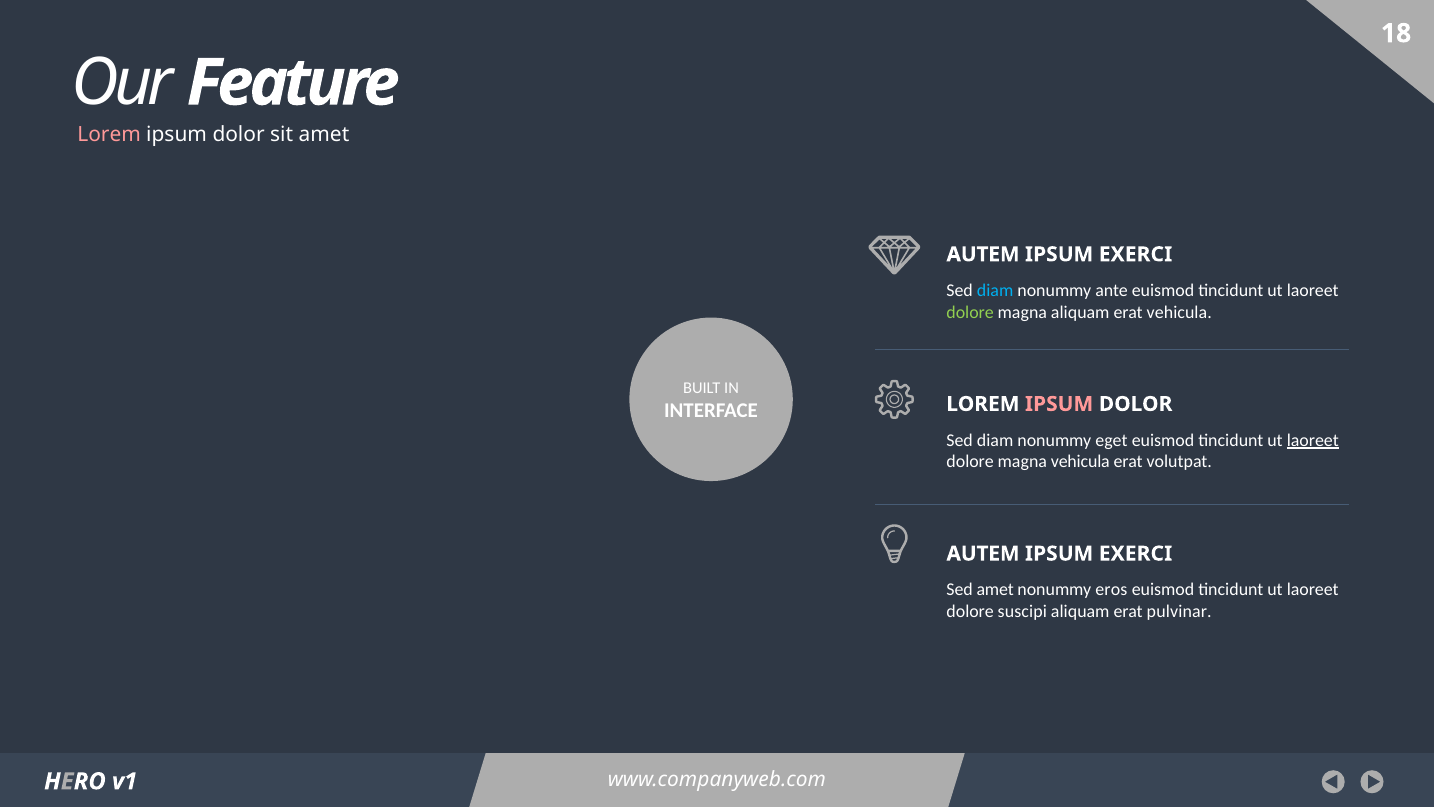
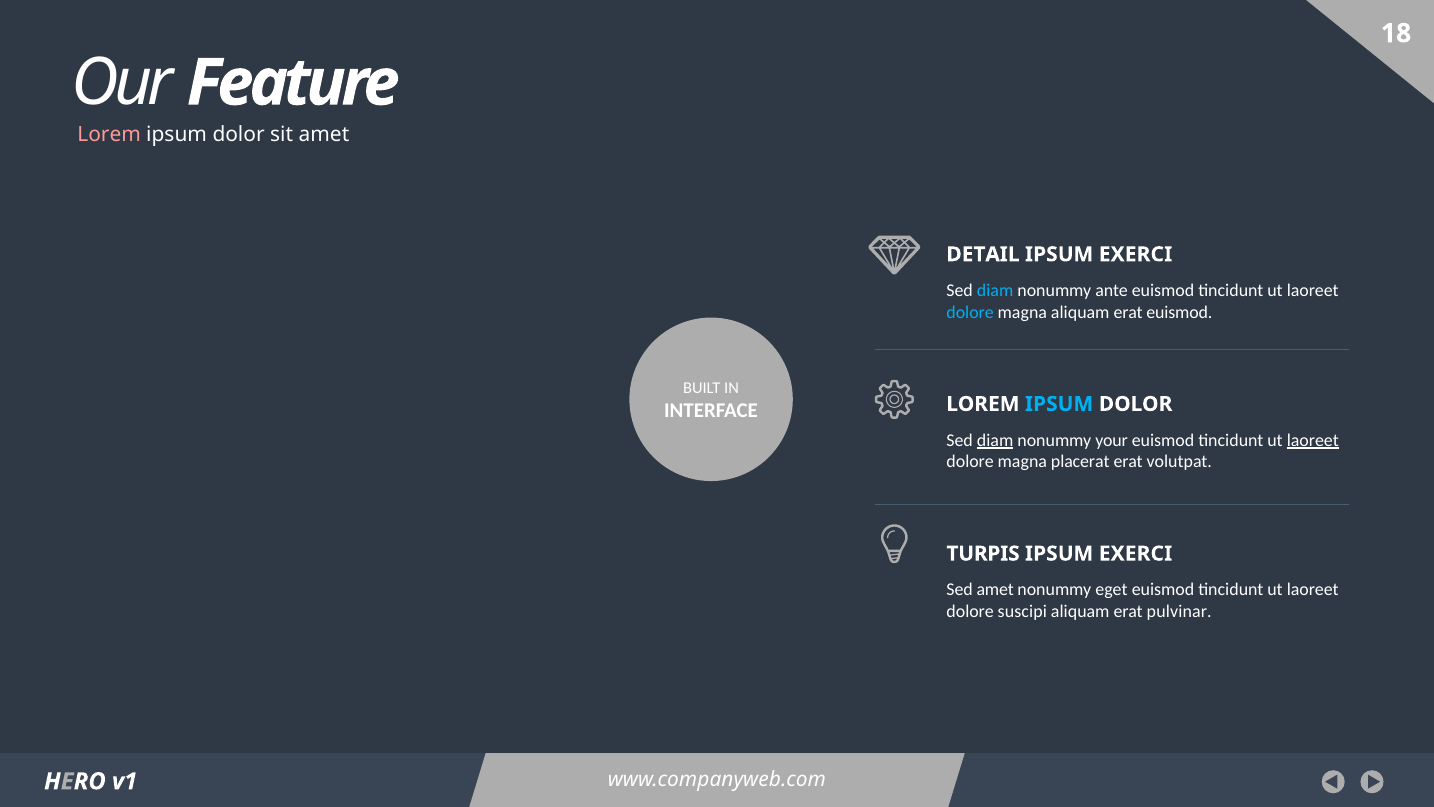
AUTEM: AUTEM -> DETAIL (983, 254)
dolore colour: light green -> light blue (970, 312)
erat vehicula: vehicula -> euismod (1179, 312)
IPSUM colour: pink -> light blue (1059, 404)
diam underline: none -> present (995, 440)
eget: eget -> your (1112, 440)
magna vehicula: vehicula -> placerat (1080, 462)
AUTEM: AUTEM -> TURPIS (983, 553)
eros: eros -> eget (1111, 590)
